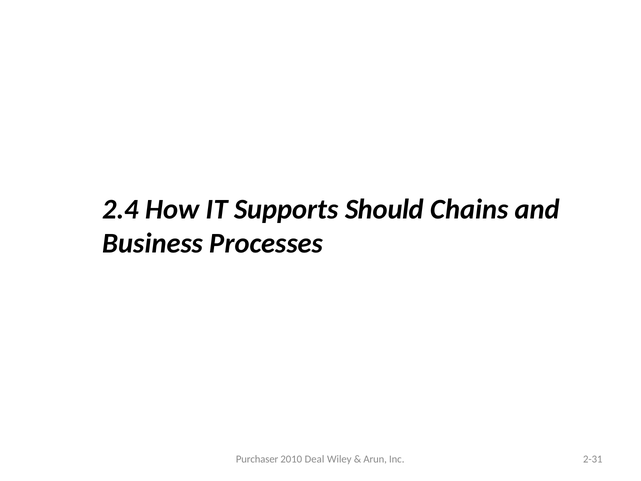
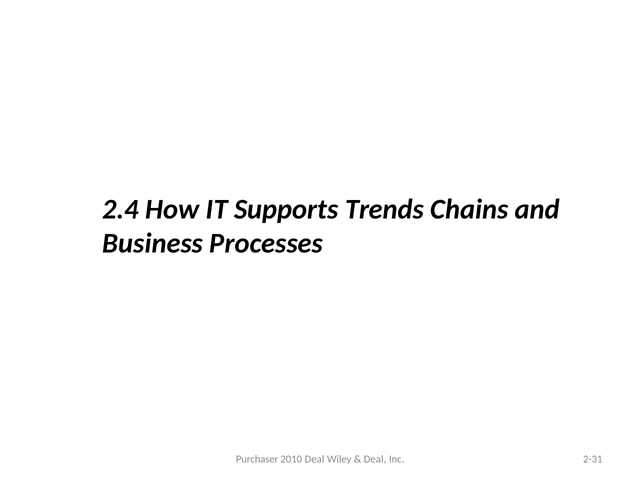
Should: Should -> Trends (384, 209)
Arun: Arun -> Deal (375, 459)
